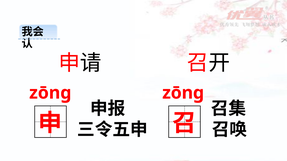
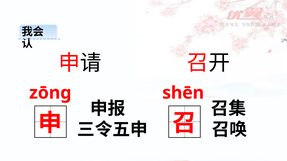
zōng: zōng -> shēn (183, 93)
